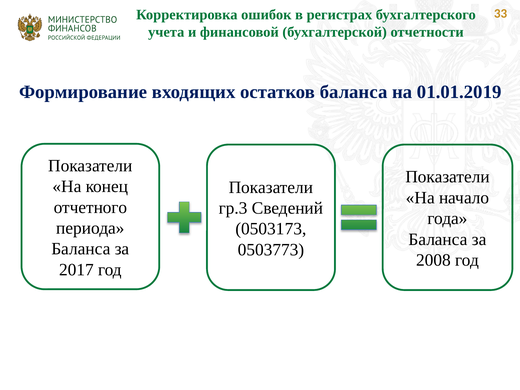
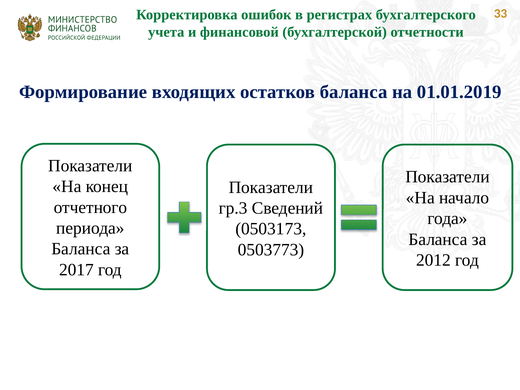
2008: 2008 -> 2012 (434, 260)
